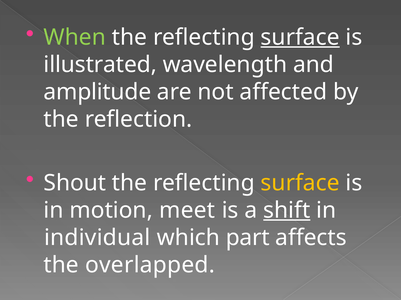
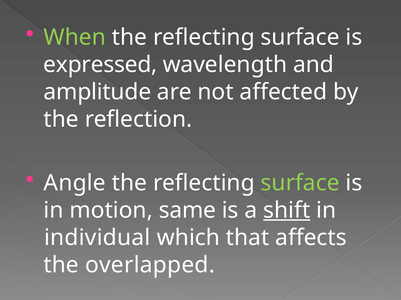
surface underline: present -> none (300, 37)
illustrated: illustrated -> expressed (100, 65)
Shout: Shout -> Angle (75, 183)
surface colour: yellow -> light green (300, 183)
meet: meet -> same (187, 211)
part: part -> that (248, 238)
